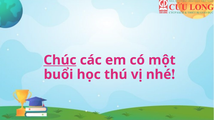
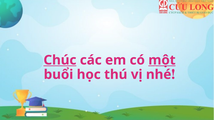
một underline: none -> present (162, 60)
